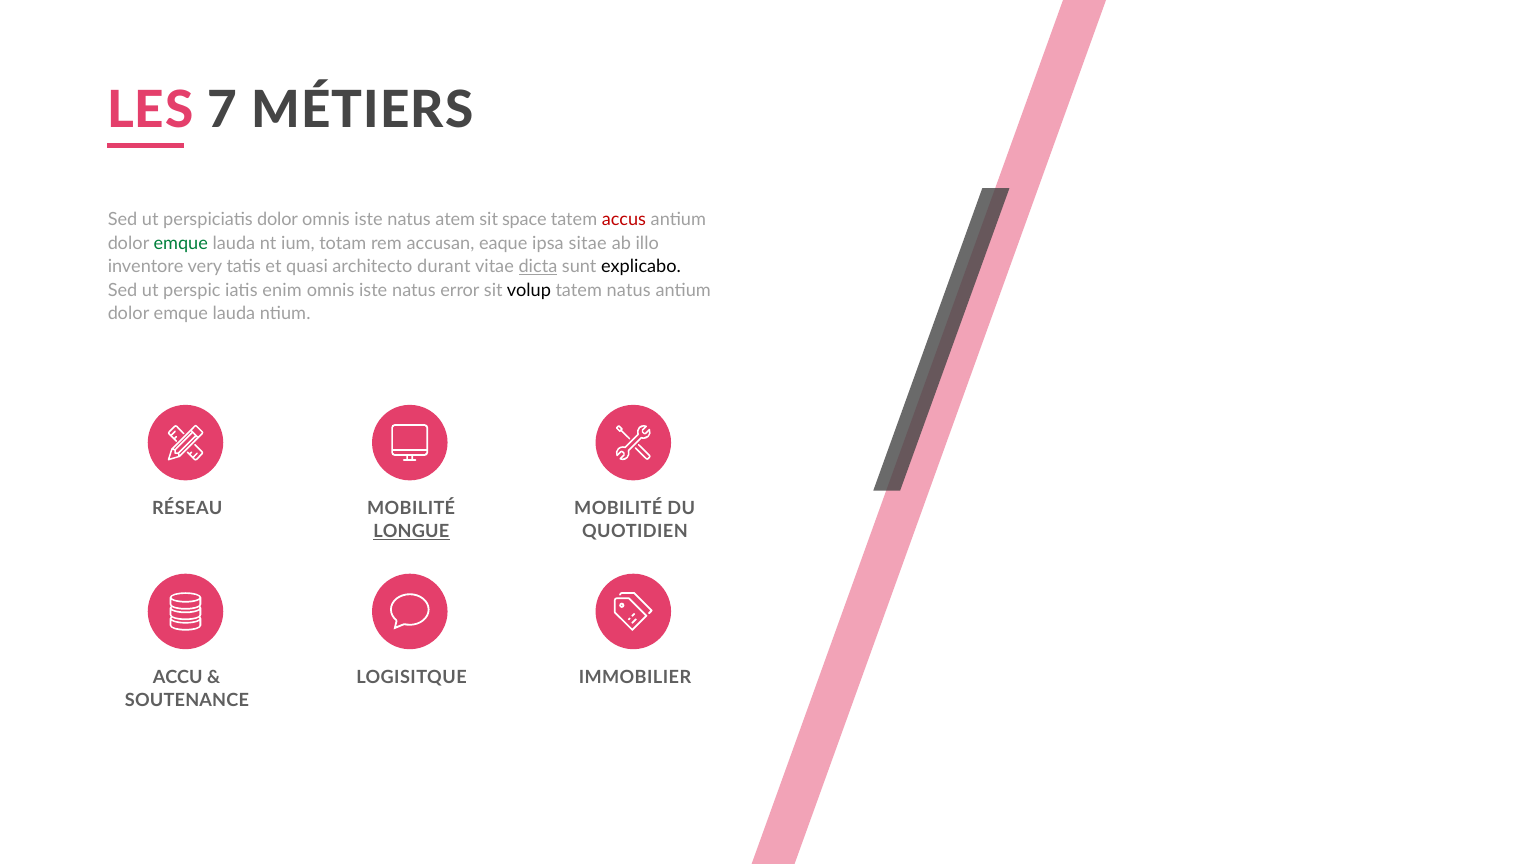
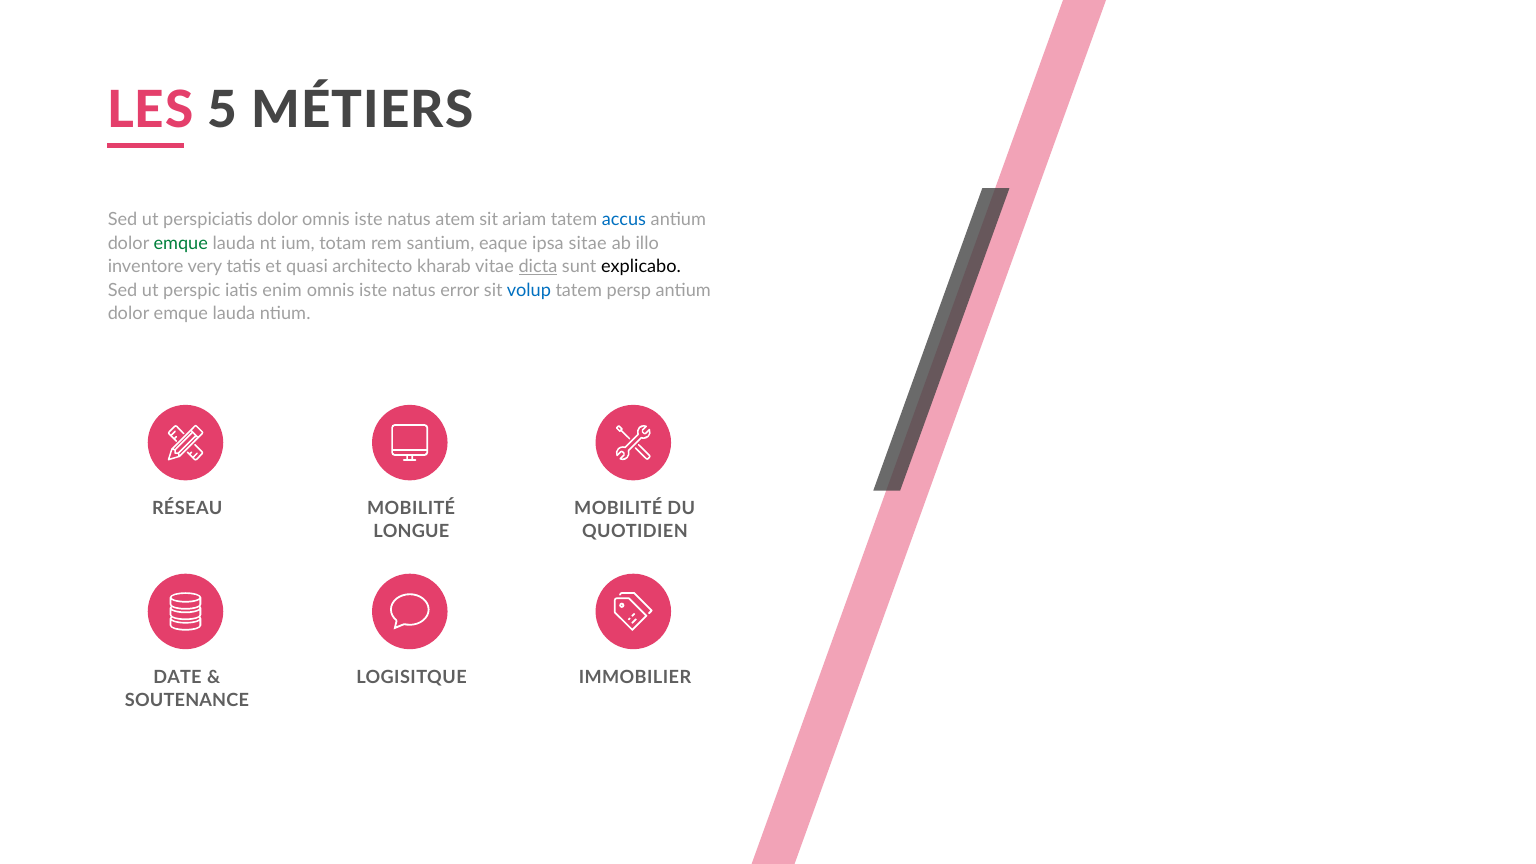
7: 7 -> 5 (223, 111)
space: space -> ariam (524, 220)
accus colour: red -> blue (624, 220)
accusan: accusan -> santium (441, 243)
durant: durant -> kharab (444, 267)
volup colour: black -> blue (529, 290)
tatem natus: natus -> persp (629, 290)
LONGUE underline: present -> none (411, 532)
ACCU: ACCU -> DATE (178, 677)
